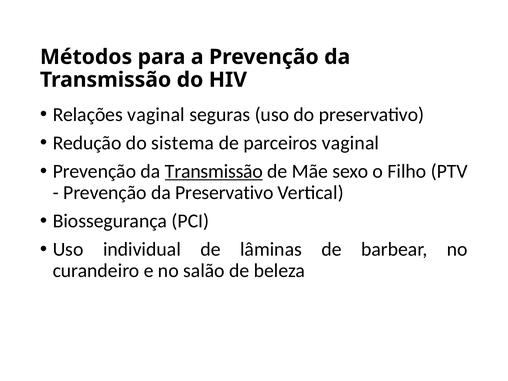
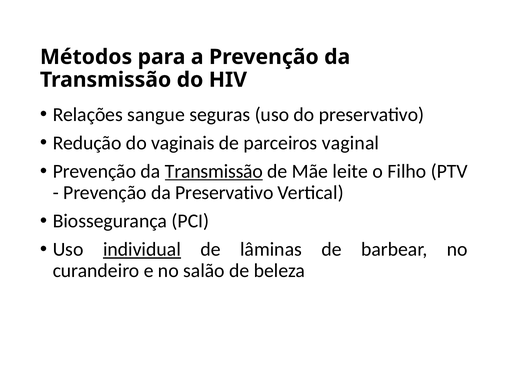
Relações vaginal: vaginal -> sangue (156, 115)
sistema: sistema -> vaginais (183, 143)
sexo: sexo -> leite (350, 171)
individual underline: none -> present (142, 249)
